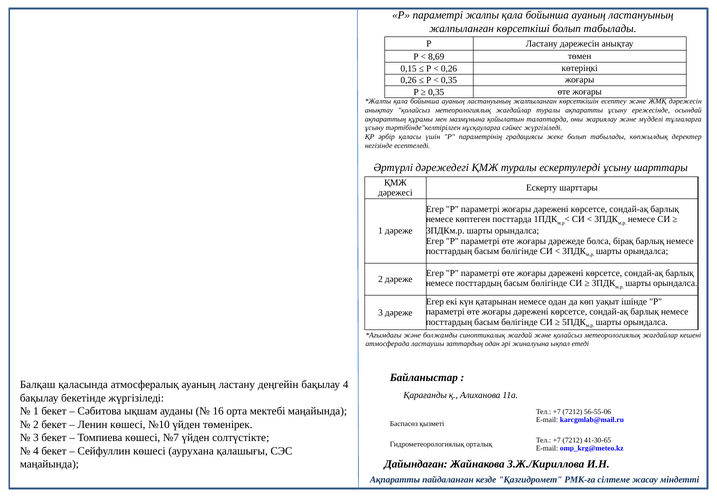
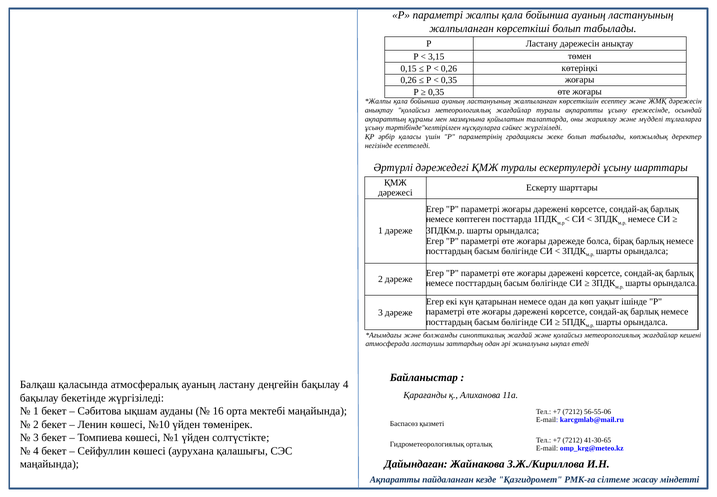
8,69: 8,69 -> 3,15 (436, 57)
№7: №7 -> №1 (171, 437)
